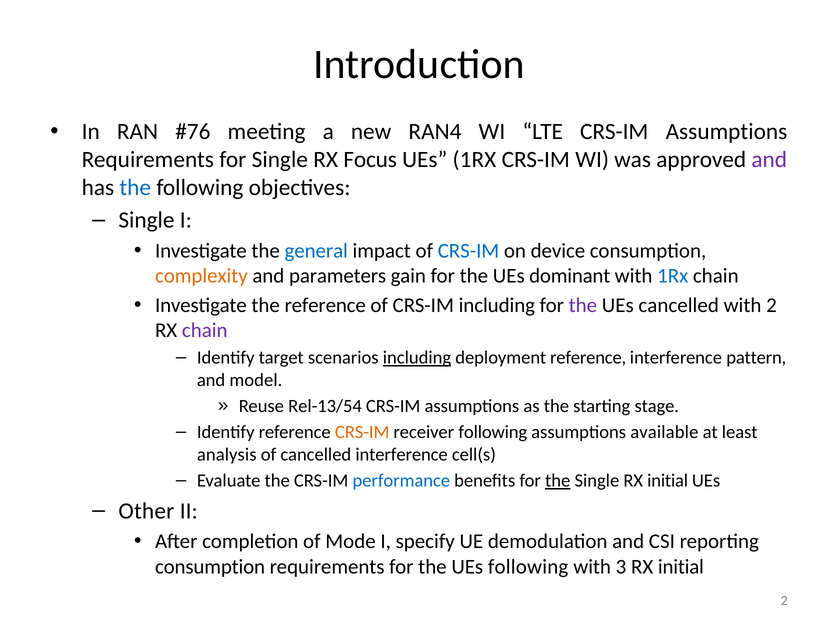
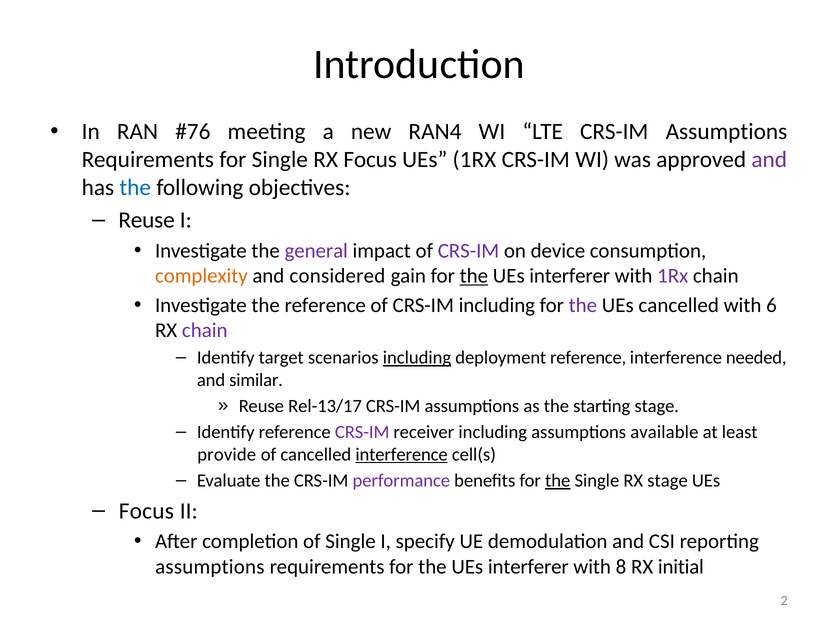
Single: Single -> Reuse (147, 220)
general colour: blue -> purple (316, 251)
CRS-IM colour: blue -> purple (468, 251)
parameters: parameters -> considered (337, 276)
the underline: none -> present (474, 276)
dominant: dominant -> interferer (570, 276)
1Rx colour: blue -> purple (673, 276)
with 2: 2 -> 6 (772, 305)
pattern: pattern -> needed (756, 357)
model: model -> similar (256, 380)
Rel-13/54: Rel-13/54 -> Rel-13/17 (325, 406)
CRS-IM colour: orange -> purple (362, 432)
receiver following: following -> including (493, 432)
analysis: analysis -> provide (227, 454)
interference underline: none -> present (402, 454)
performance colour: blue -> purple (401, 480)
Single RX initial: initial -> stage (668, 480)
Other: Other -> Focus (146, 510)
of Mode: Mode -> Single (350, 541)
consumption: consumption -> assumptions (210, 566)
following: following -> interferer (528, 566)
3: 3 -> 8 (621, 566)
